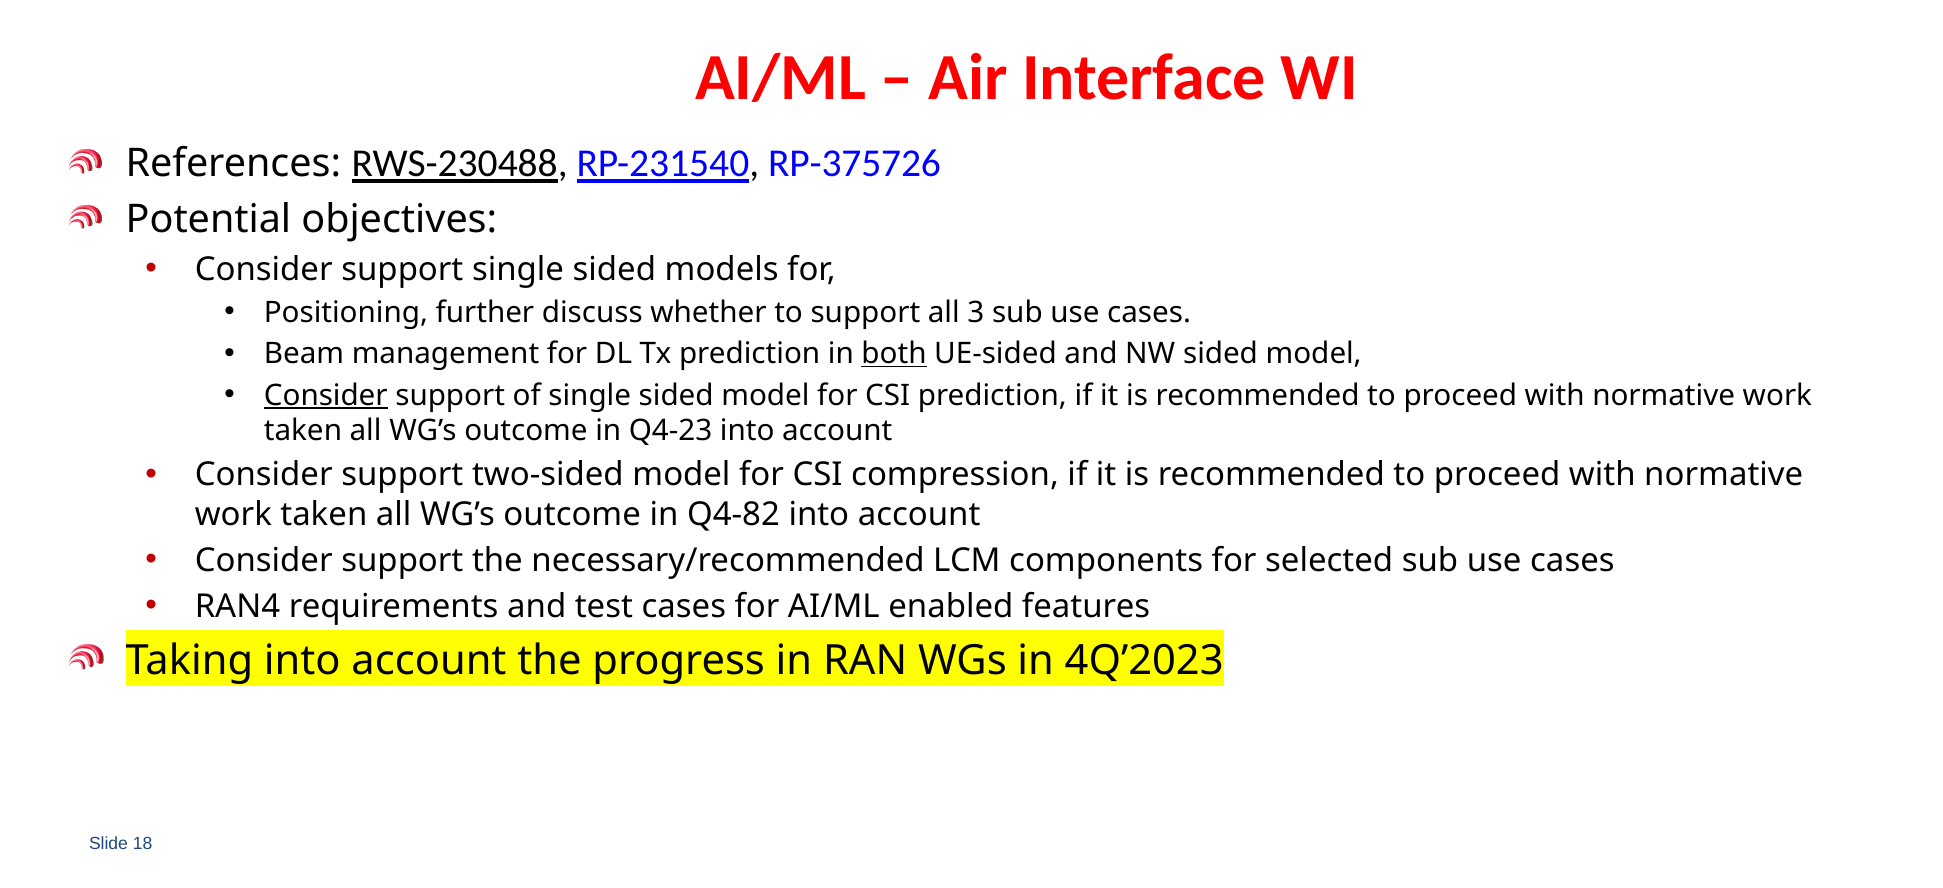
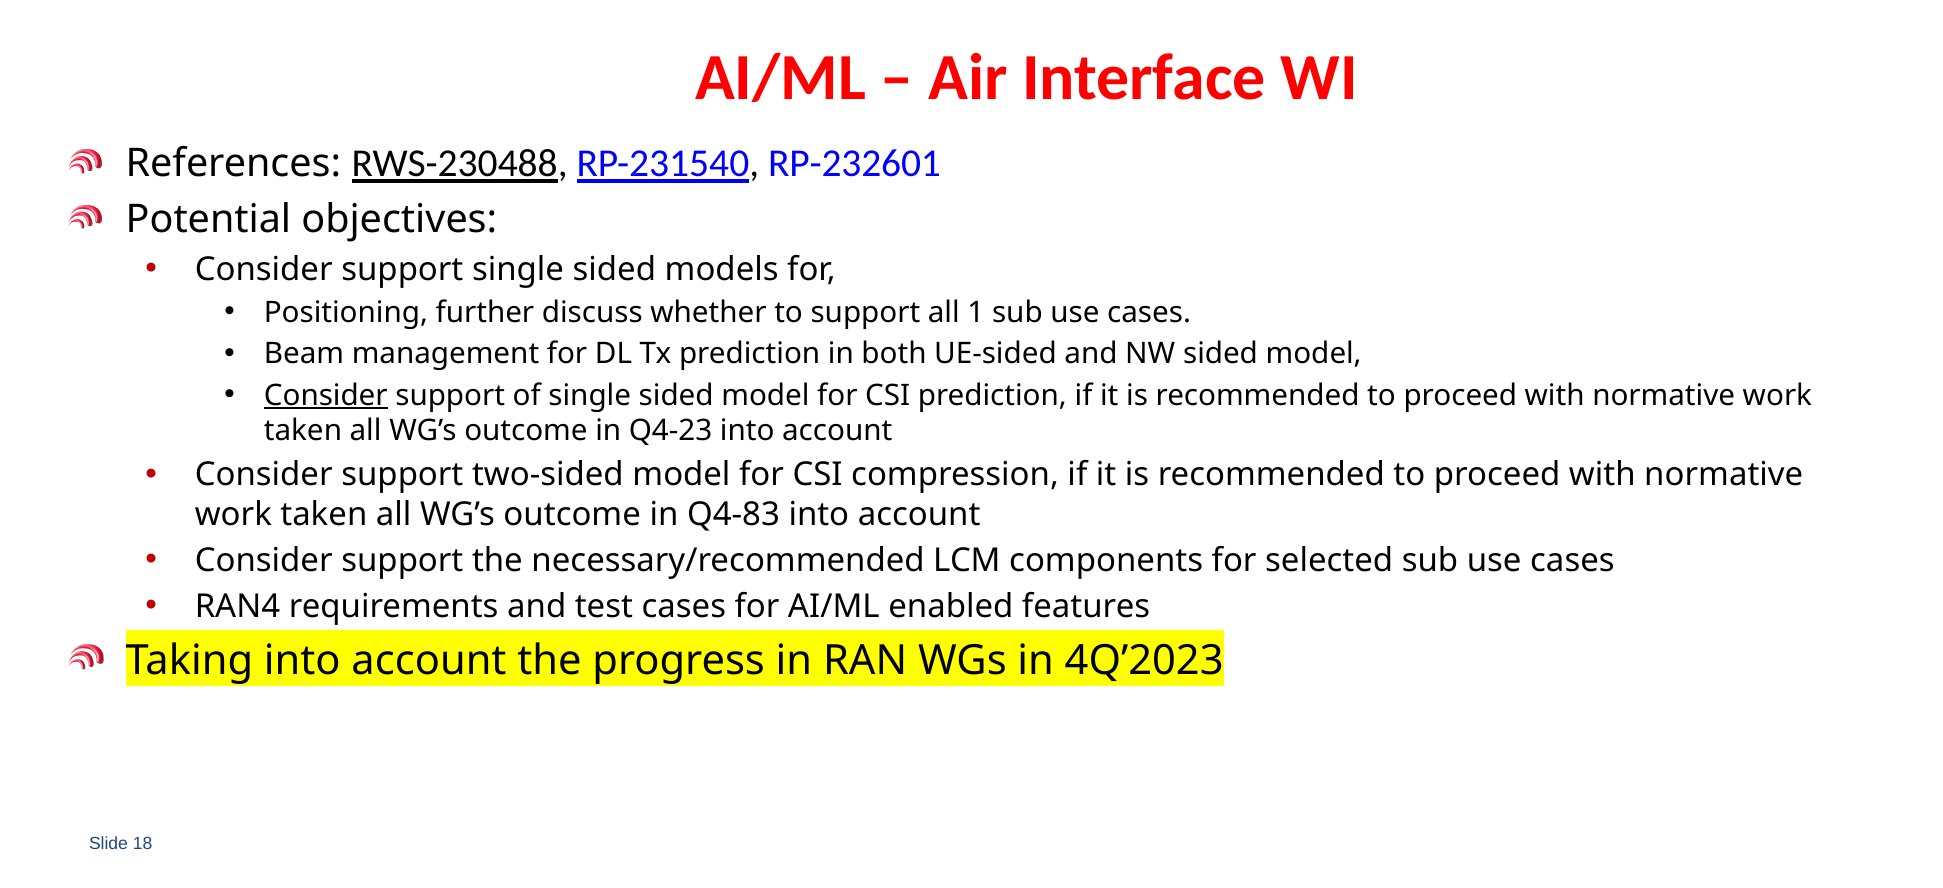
RP-375726: RP-375726 -> RP-232601 (855, 164)
3: 3 -> 1 (976, 313)
both underline: present -> none (894, 354)
Q4-82: Q4-82 -> Q4-83 (733, 515)
